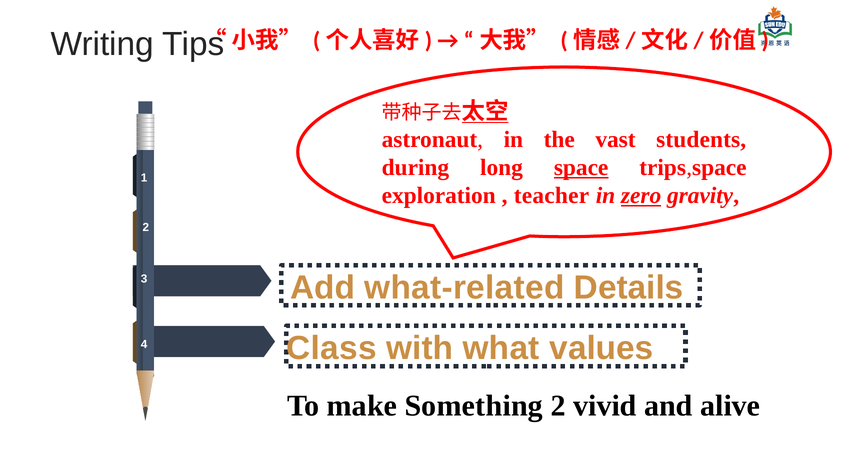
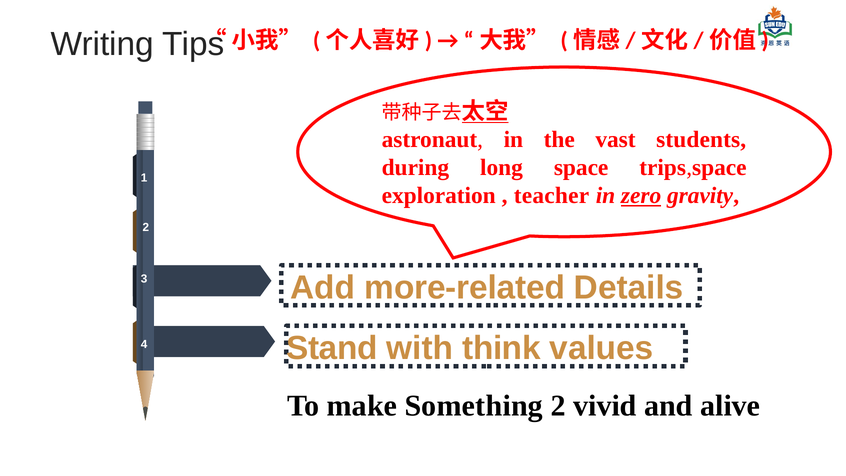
space underline: present -> none (581, 168)
what-related: what-related -> more-related (465, 288)
Class: Class -> Stand (332, 348)
what: what -> think (501, 348)
